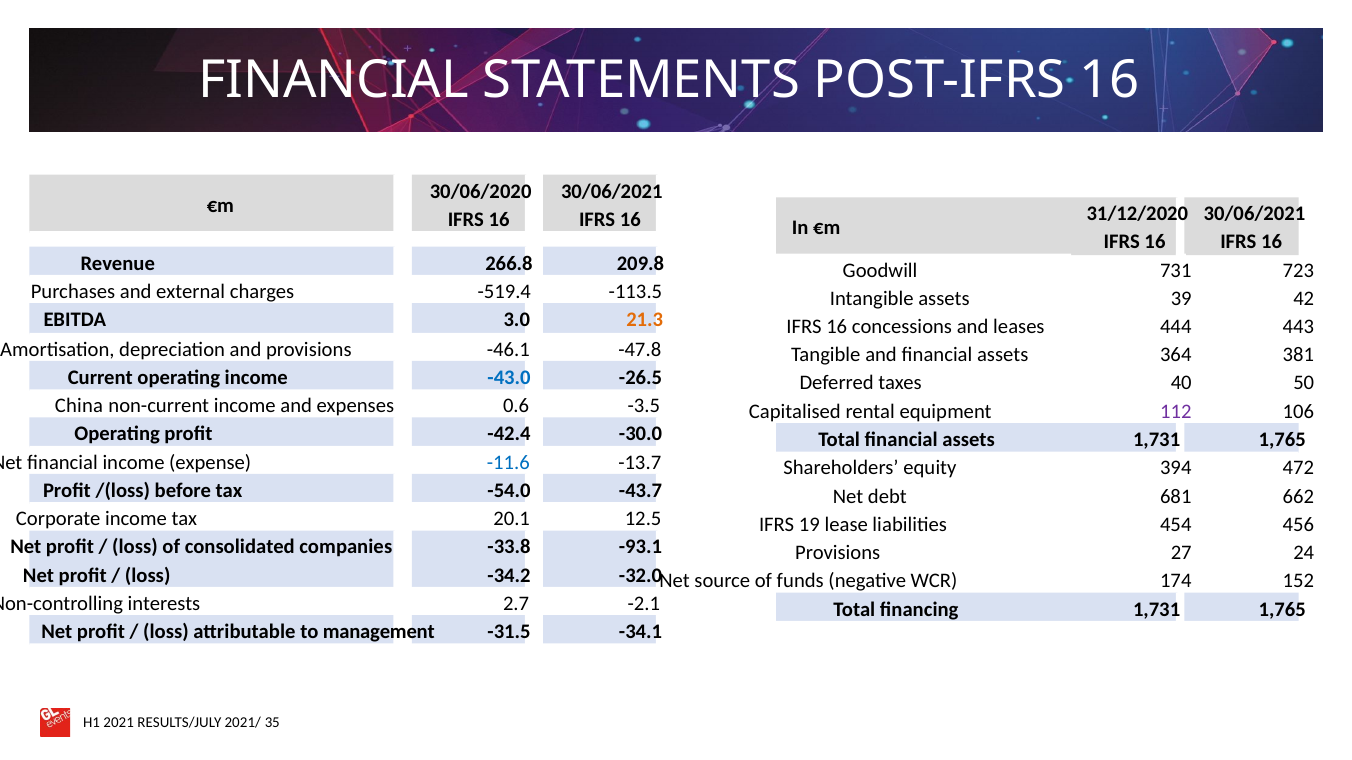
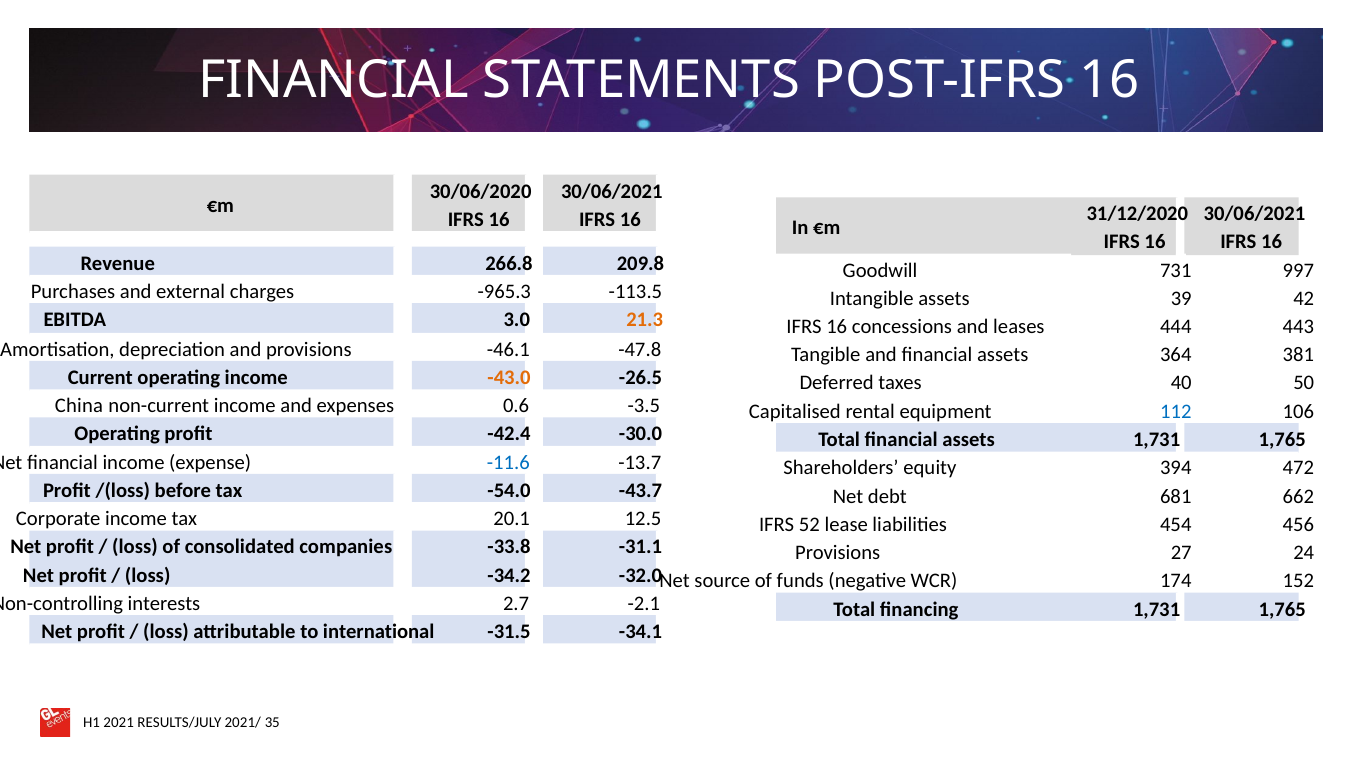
723: 723 -> 997 (1298, 271)
-519.4: -519.4 -> -965.3 (504, 292)
-43.0 colour: blue -> orange (509, 378)
112 colour: purple -> blue (1176, 412)
19: 19 -> 52 (809, 525)
-93.1: -93.1 -> -31.1 (640, 548)
management: management -> international (379, 632)
